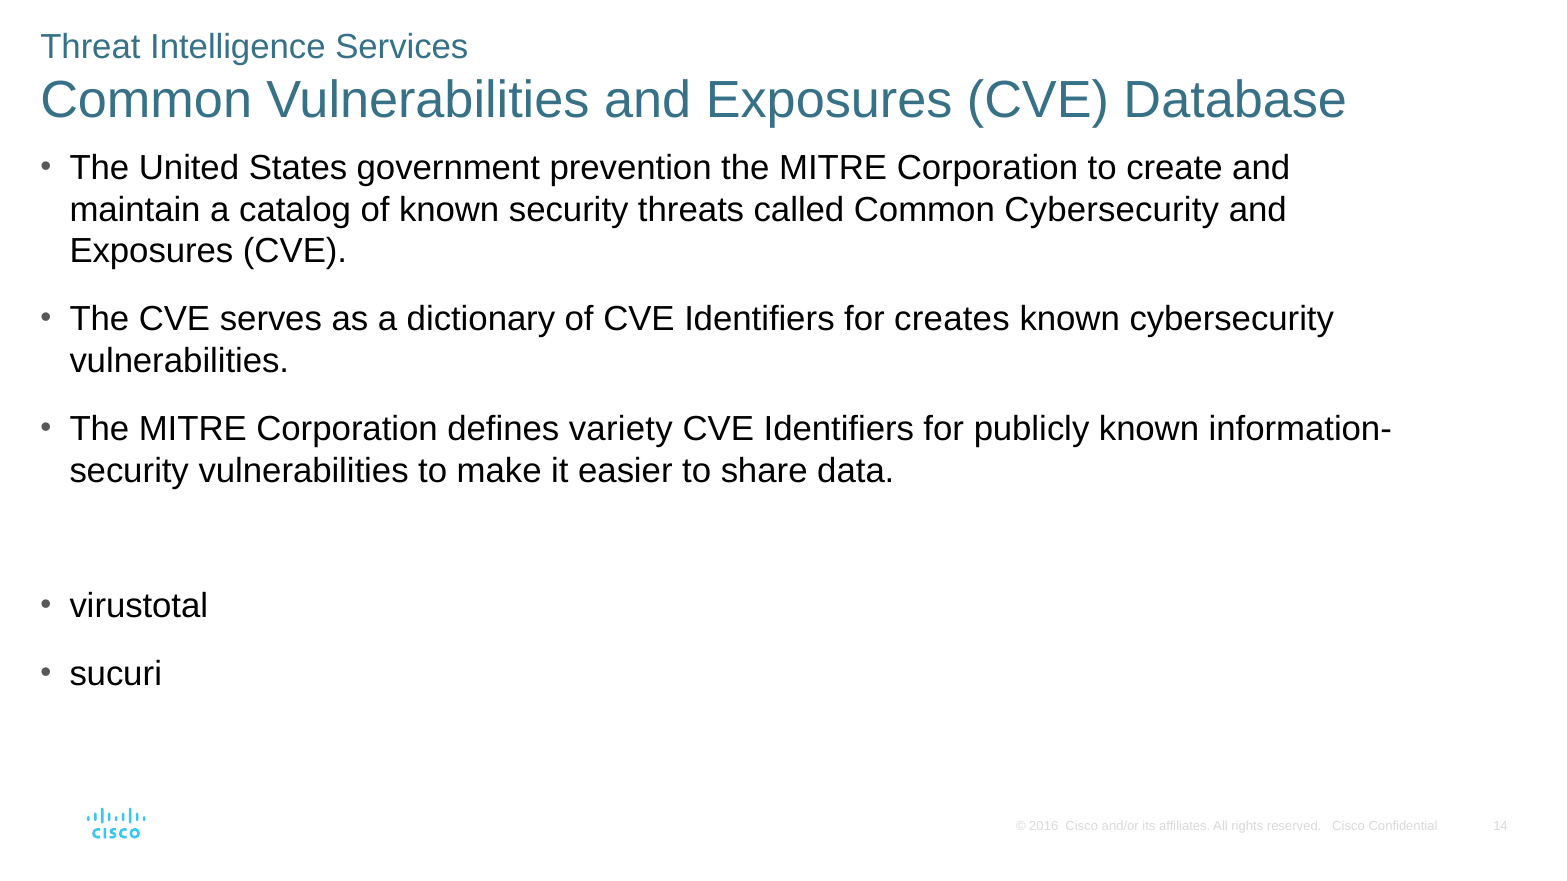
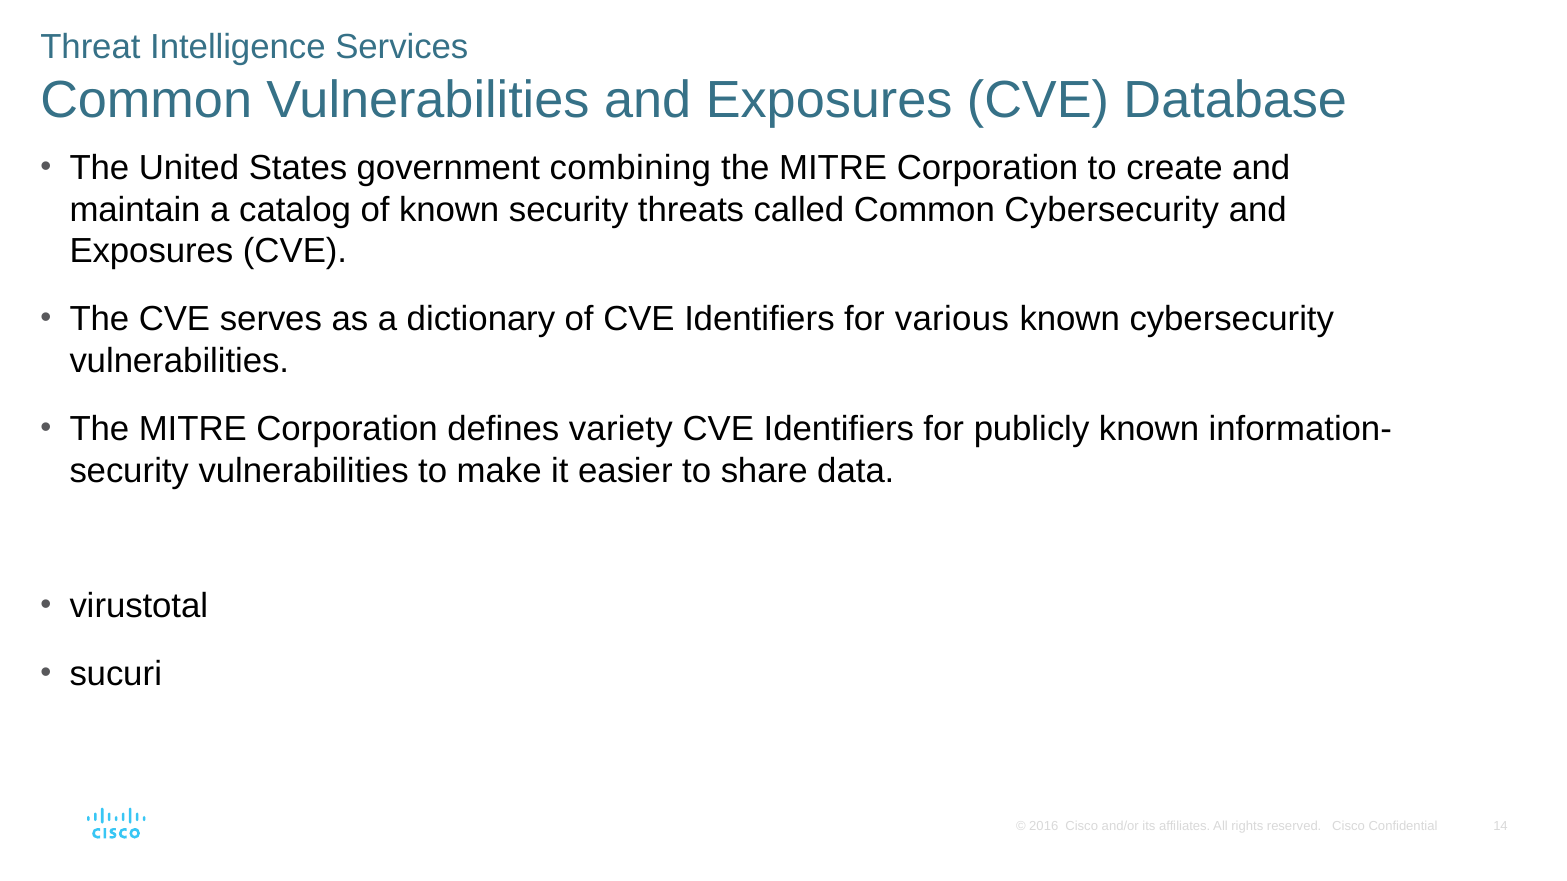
prevention: prevention -> combining (630, 168)
creates: creates -> various (952, 320)
